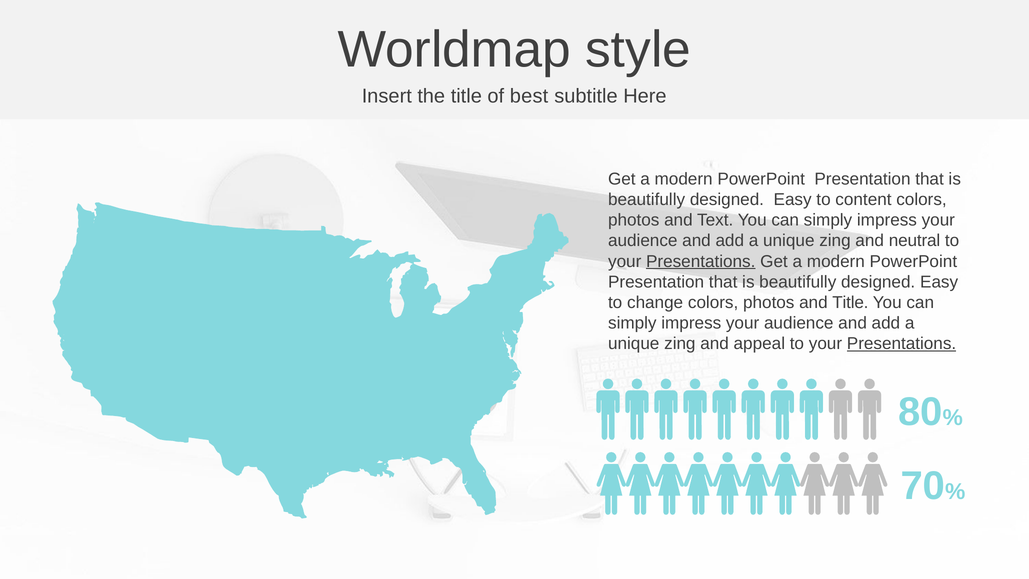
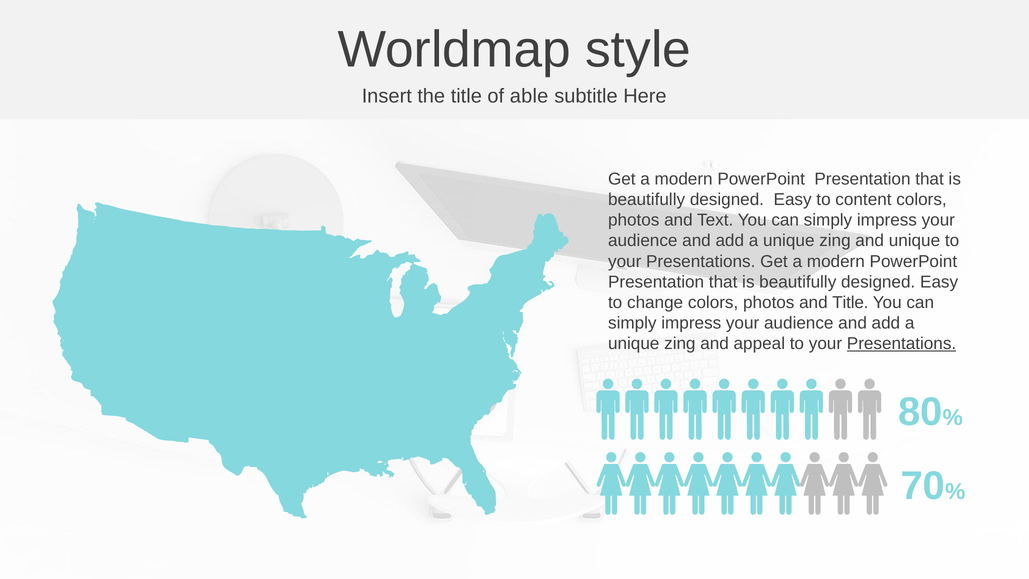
best: best -> able (529, 96)
and neutral: neutral -> unique (914, 241)
Presentations underline: present -> none (701, 261)
